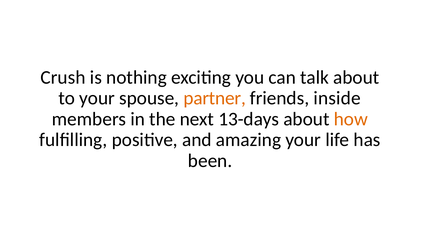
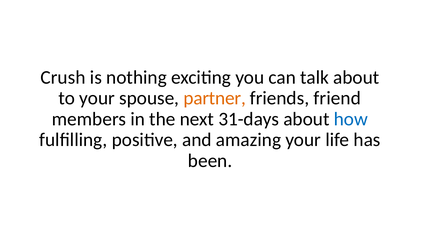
inside: inside -> friend (337, 98)
13-days: 13-days -> 31-days (249, 119)
how colour: orange -> blue (351, 119)
